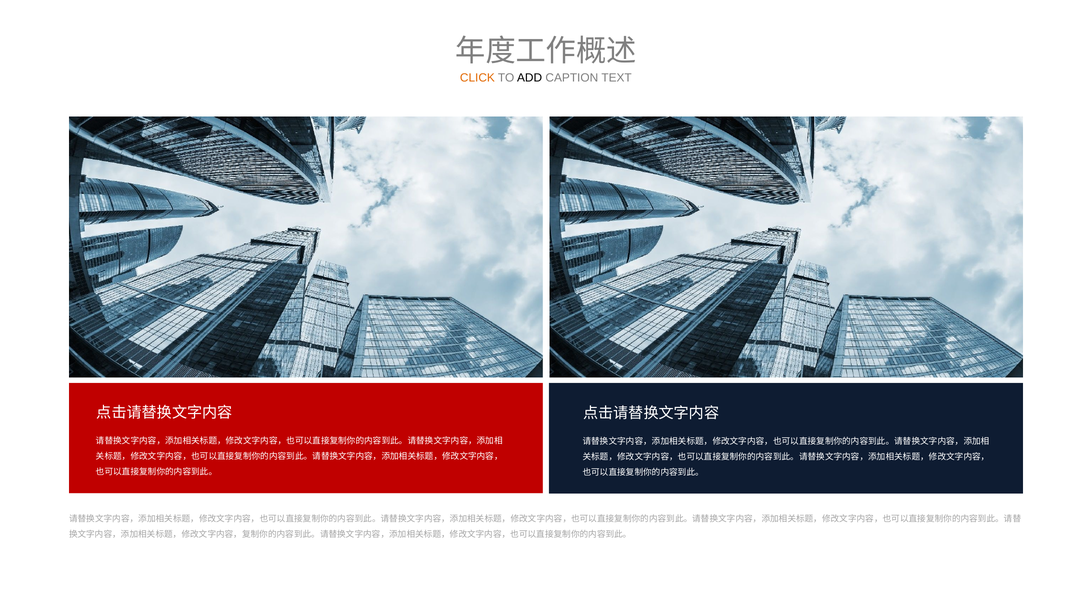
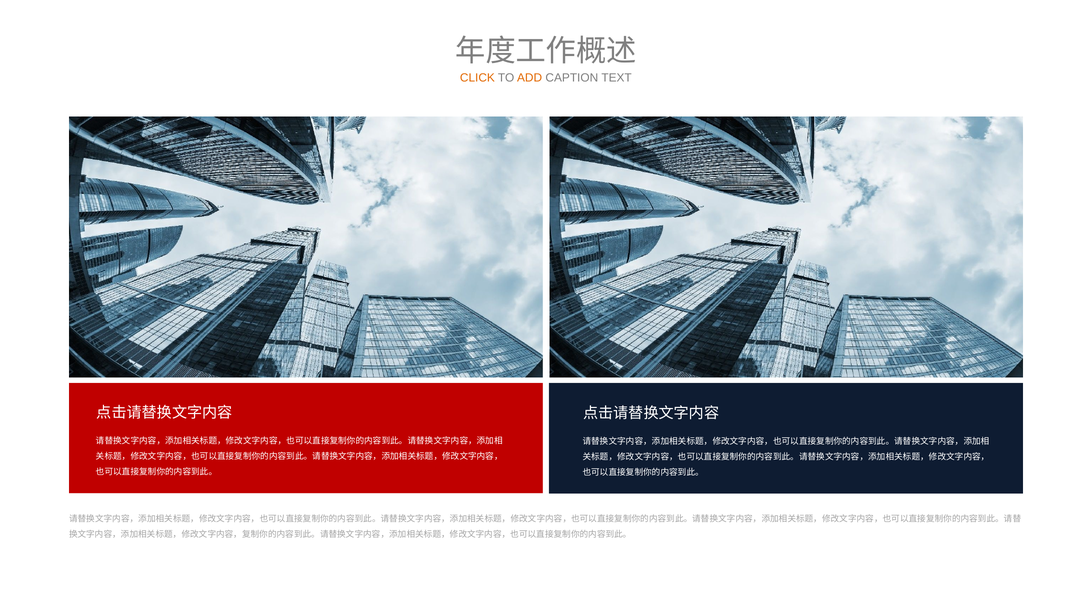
ADD colour: black -> orange (530, 78)
